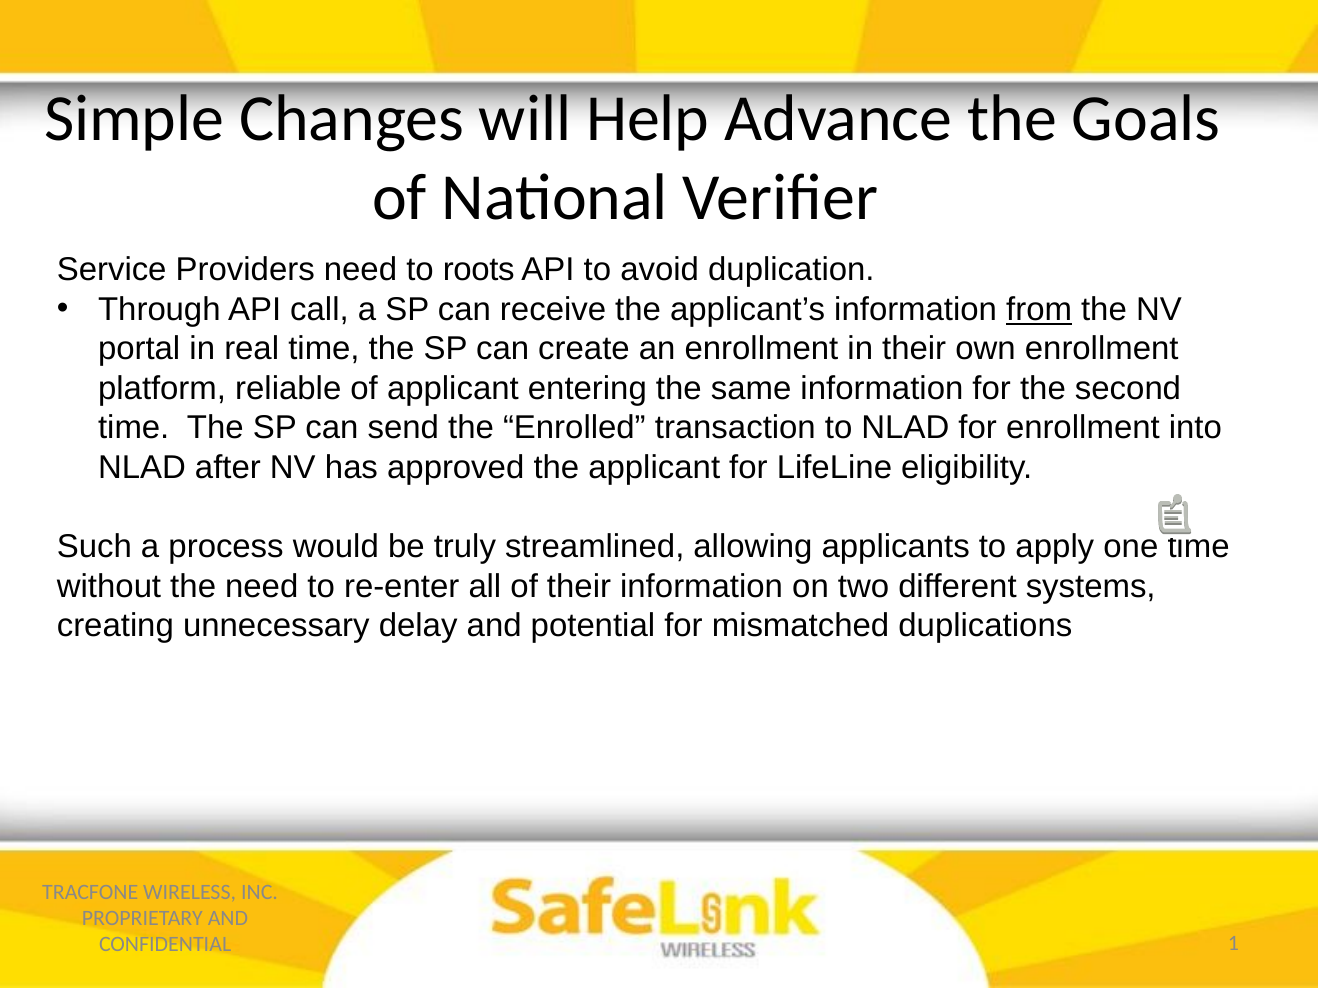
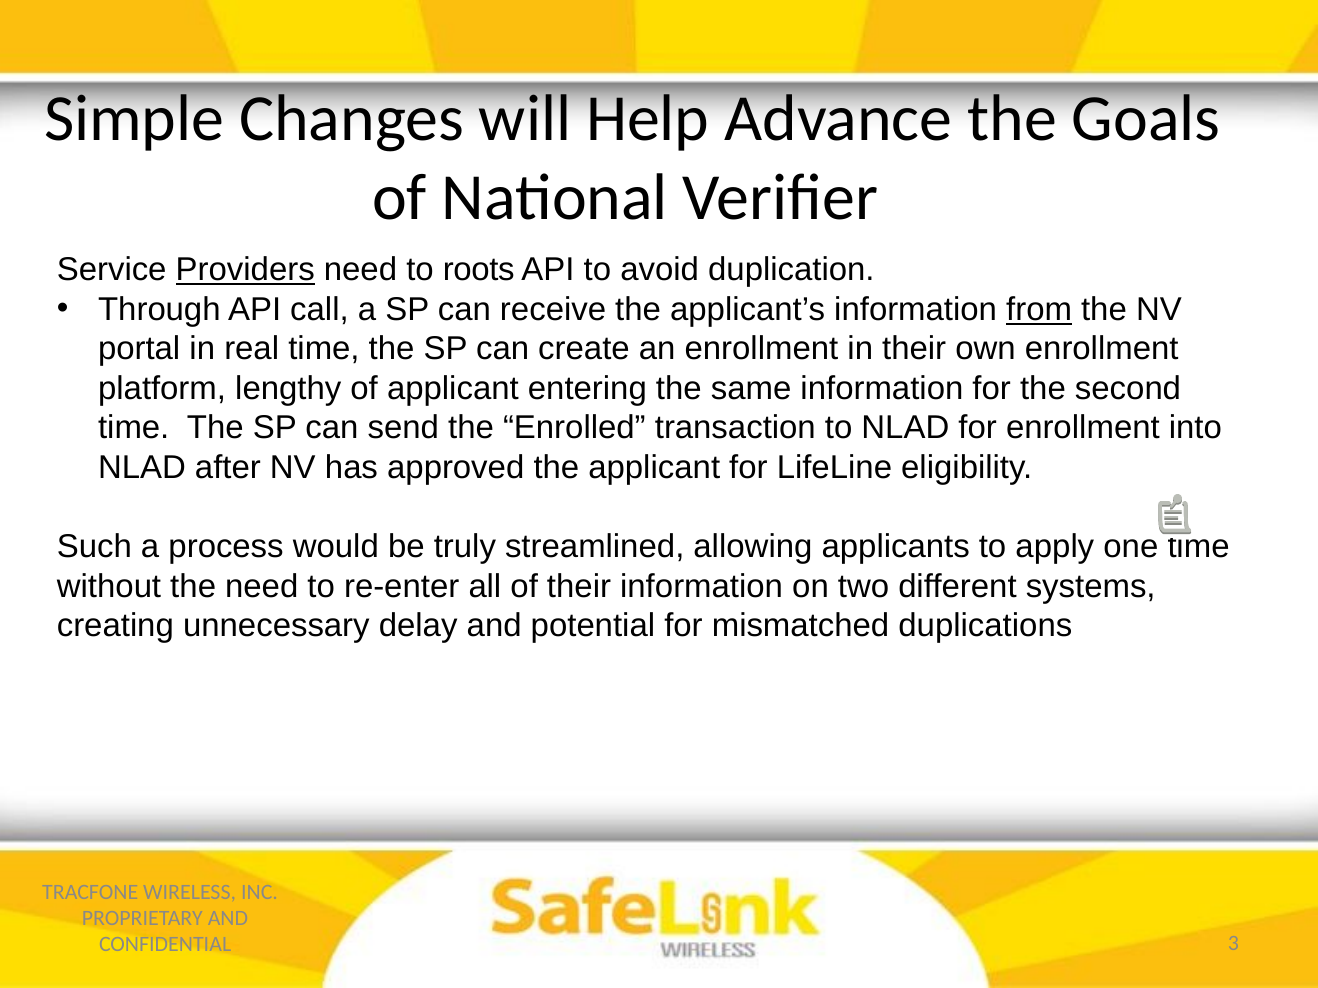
Providers underline: none -> present (245, 270)
reliable: reliable -> lengthy (288, 389)
1: 1 -> 3 (1233, 944)
